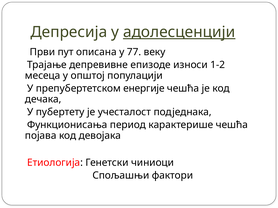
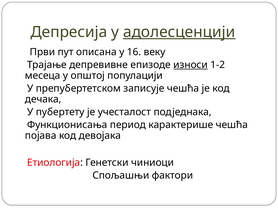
77: 77 -> 16 (134, 52)
износи underline: none -> present (191, 65)
енергије: енергије -> записује (144, 89)
